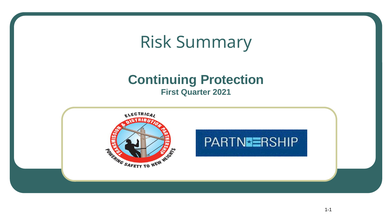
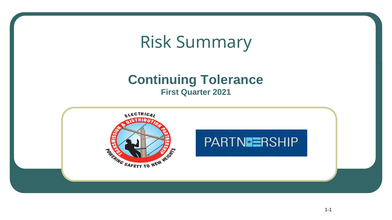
Protection: Protection -> Tolerance (232, 80)
